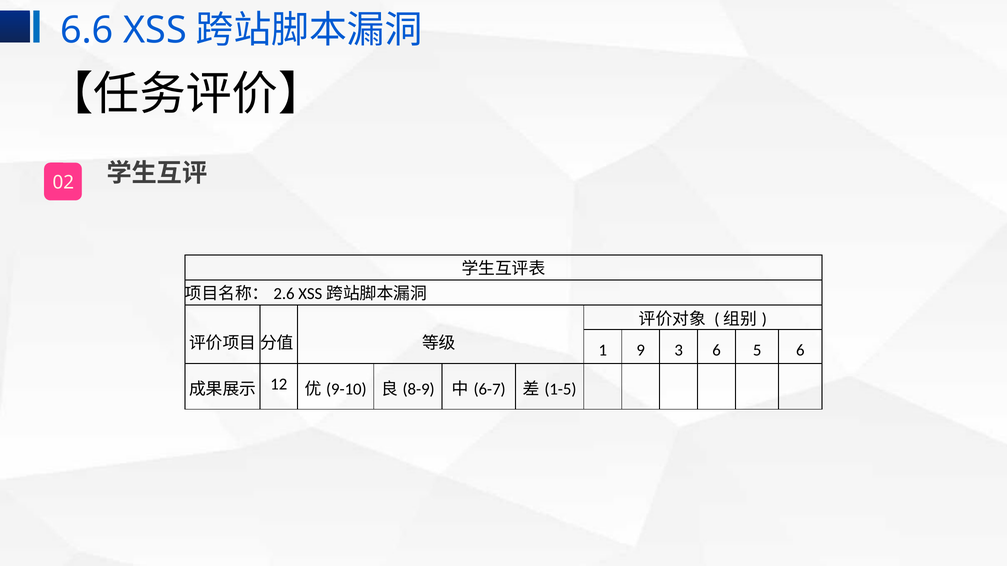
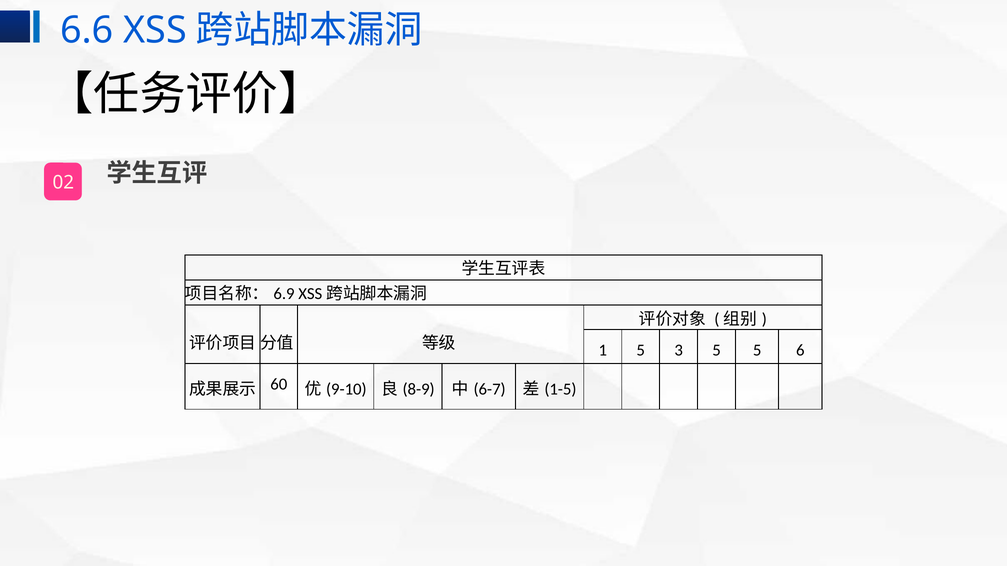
2.6: 2.6 -> 6.9 (284, 294)
1 9: 9 -> 5 (641, 350)
3 6: 6 -> 5 (717, 350)
12: 12 -> 60 (279, 384)
